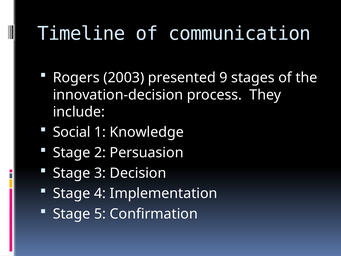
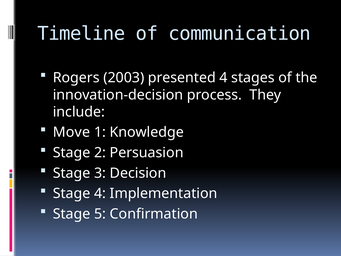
presented 9: 9 -> 4 (223, 78)
Social: Social -> Move (72, 132)
